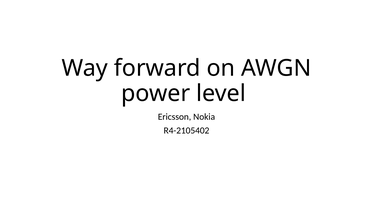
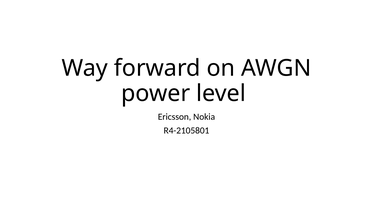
R4-2105402: R4-2105402 -> R4-2105801 (186, 131)
